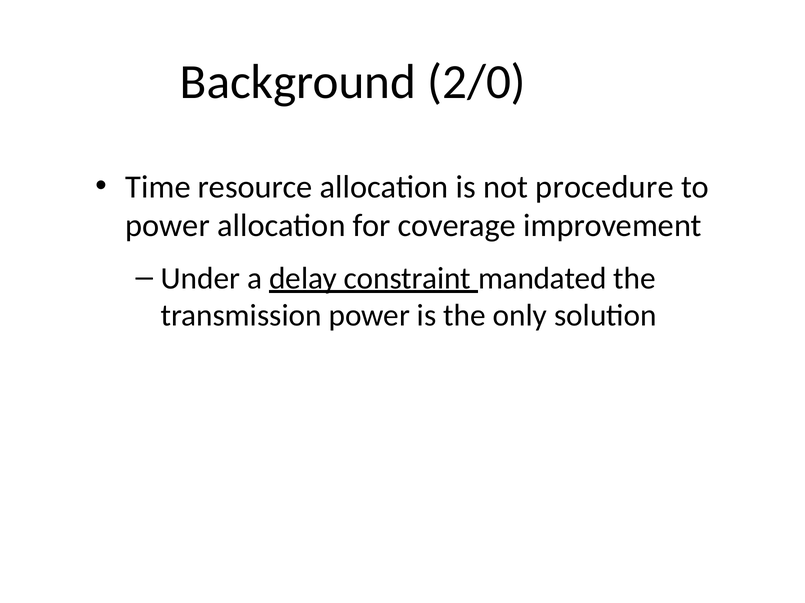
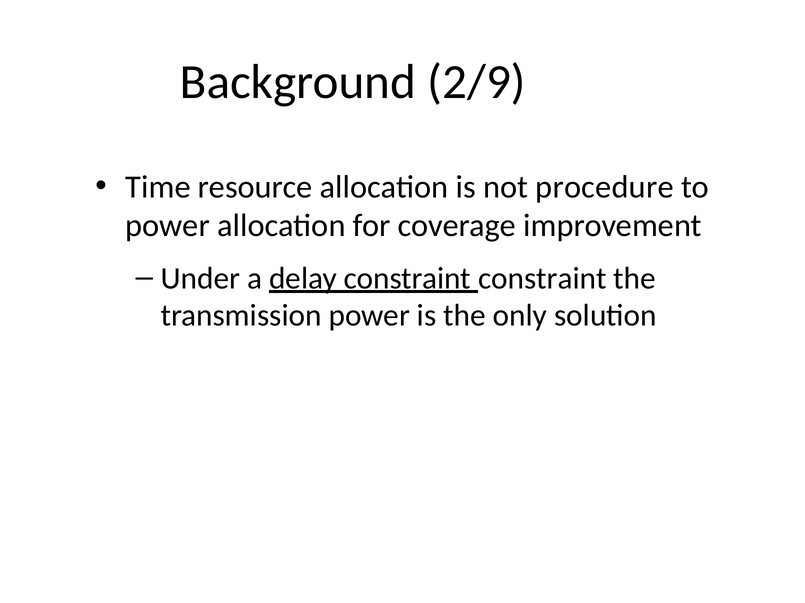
2/0: 2/0 -> 2/9 (477, 82)
constraint mandated: mandated -> constraint (542, 279)
